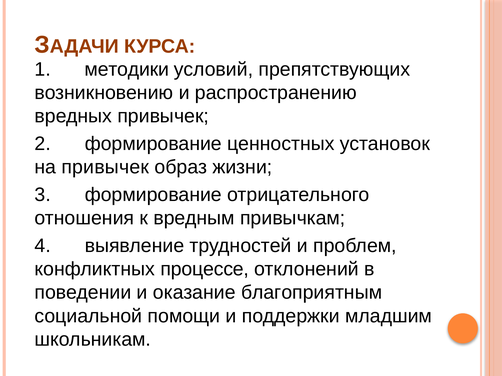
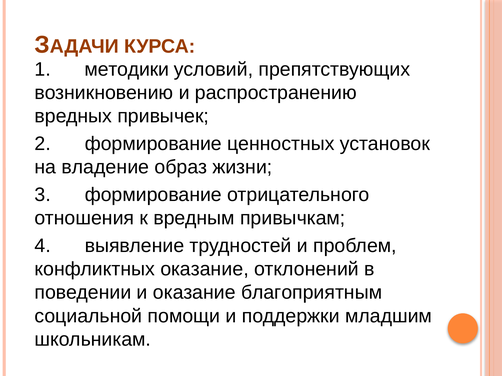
на привычек: привычек -> владение (105, 167)
конфликтных процессе: процессе -> оказание (205, 269)
